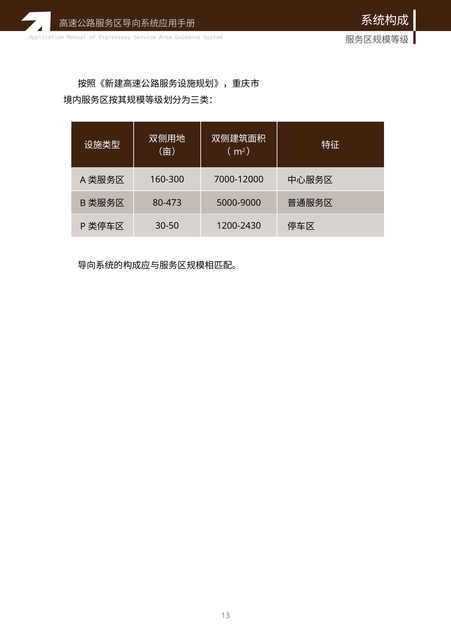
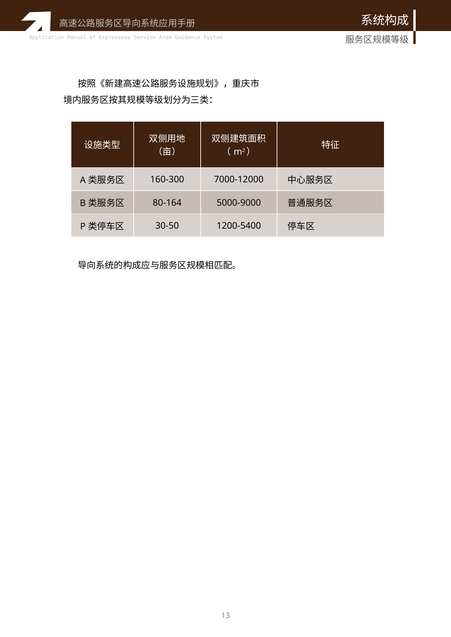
80-473: 80-473 -> 80-164 (167, 203)
1200-2430: 1200-2430 -> 1200-5400 (239, 226)
